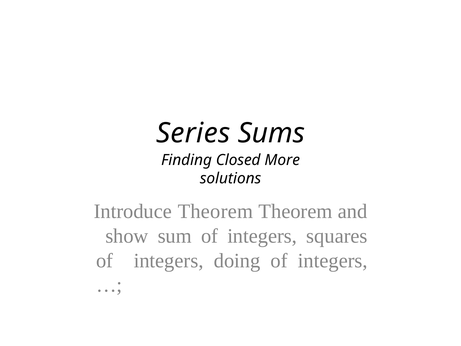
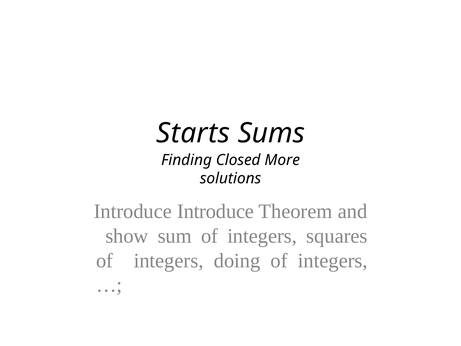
Series: Series -> Starts (193, 133)
Introduce Theorem: Theorem -> Introduce (216, 211)
